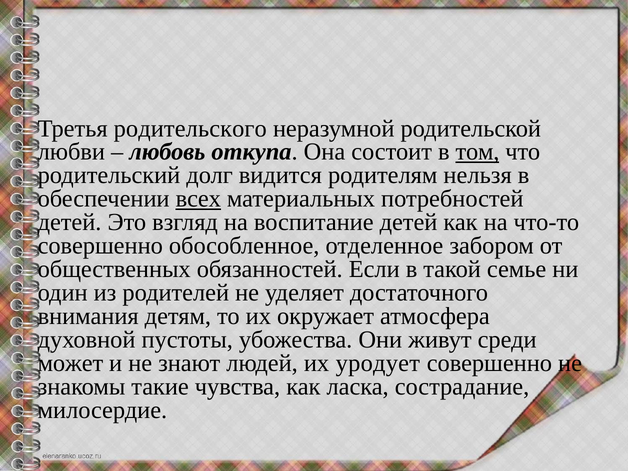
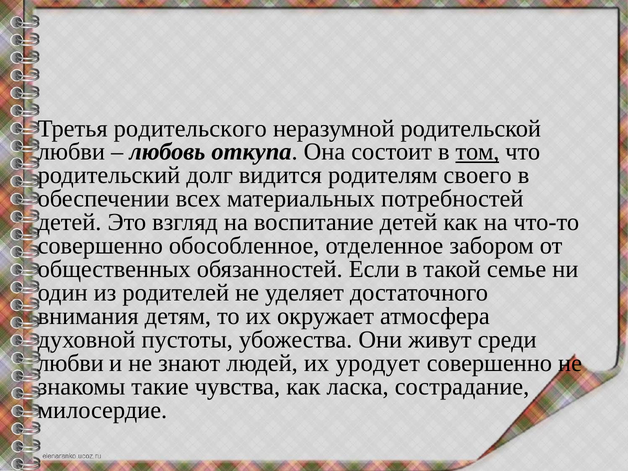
нельзя: нельзя -> своего (478, 175)
всех underline: present -> none (198, 199)
может: может -> любви (70, 363)
